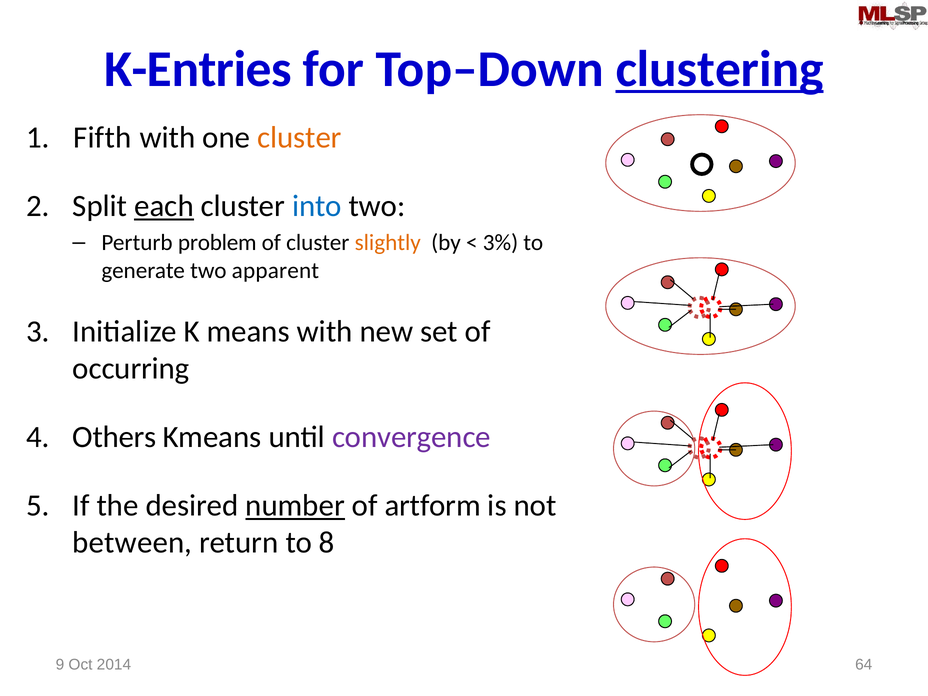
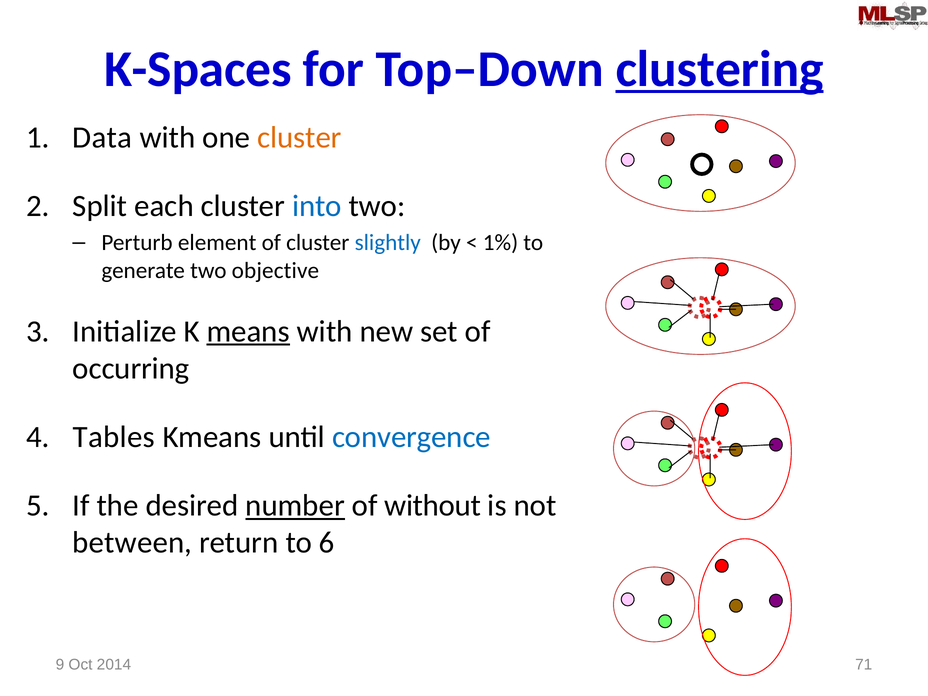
K-Entries: K-Entries -> K-Spaces (198, 69)
Fifth: Fifth -> Data (102, 138)
each underline: present -> none (164, 206)
problem: problem -> element (217, 243)
slightly colour: orange -> blue (388, 243)
3%: 3% -> 1% (501, 243)
apparent: apparent -> objective (275, 270)
means underline: none -> present (248, 331)
Others: Others -> Tables (114, 437)
convergence colour: purple -> blue (411, 437)
artform: artform -> without (433, 506)
8: 8 -> 6 (327, 543)
64: 64 -> 71 (864, 665)
